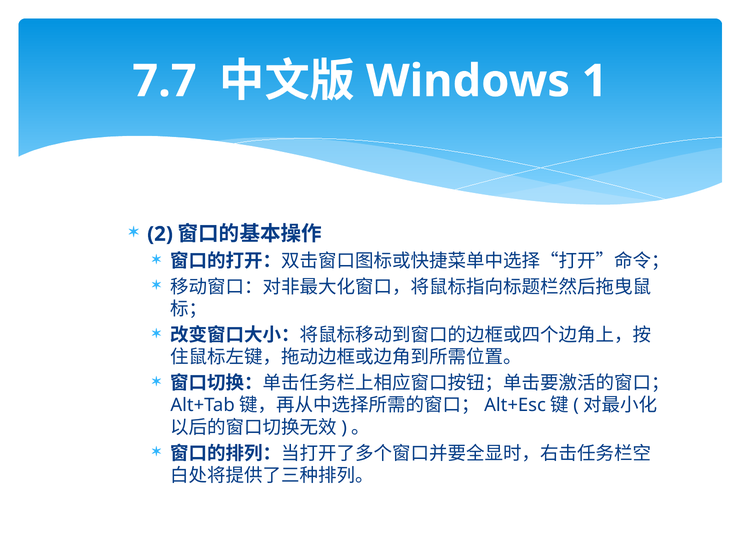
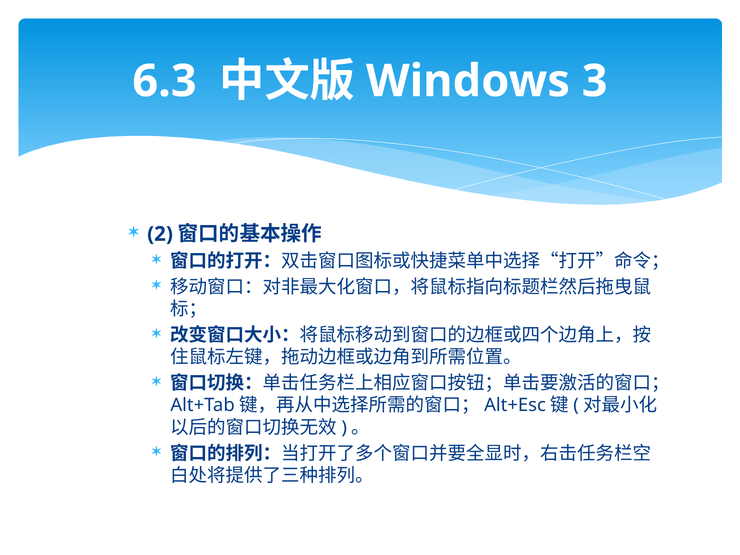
7.7: 7.7 -> 6.3 (164, 81)
1: 1 -> 3 (595, 81)
